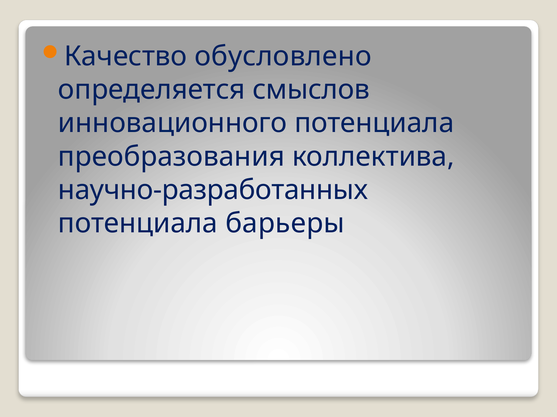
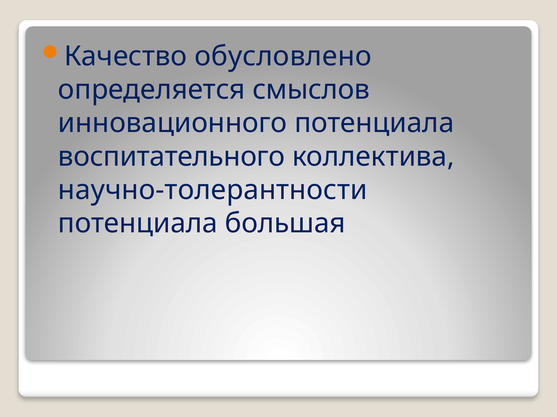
преобразования: преобразования -> воспитательного (172, 157)
научно-разработанных: научно-разработанных -> научно-толерантности (213, 190)
барьеры: барьеры -> большая (285, 224)
